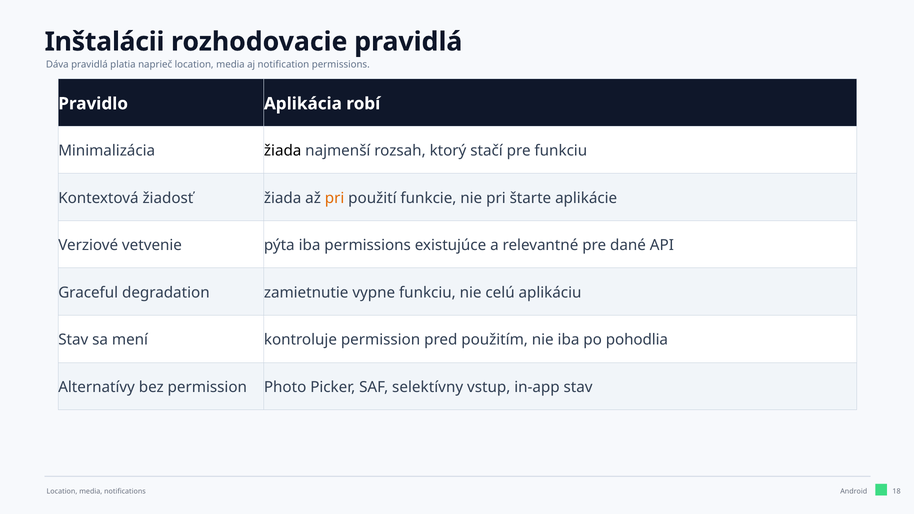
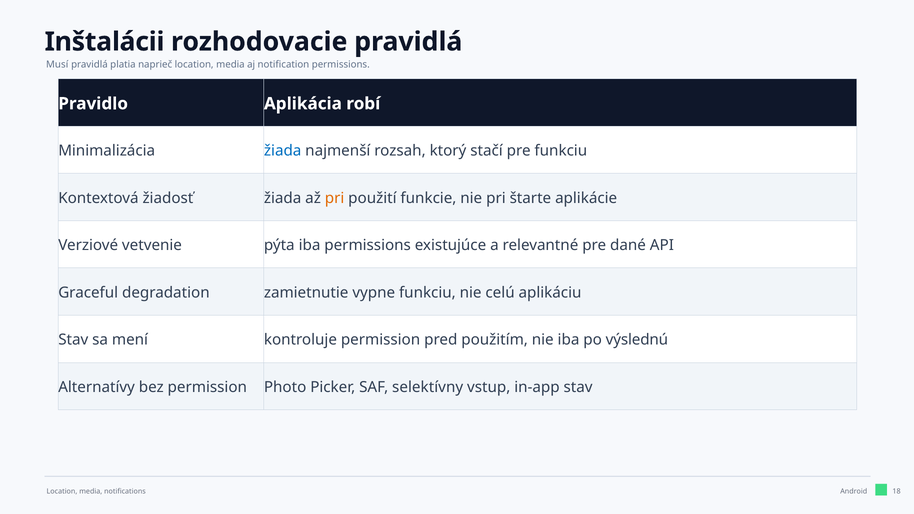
Dáva: Dáva -> Musí (57, 65)
žiada colour: black -> blue (283, 151)
pohodlia: pohodlia -> výslednú (637, 340)
